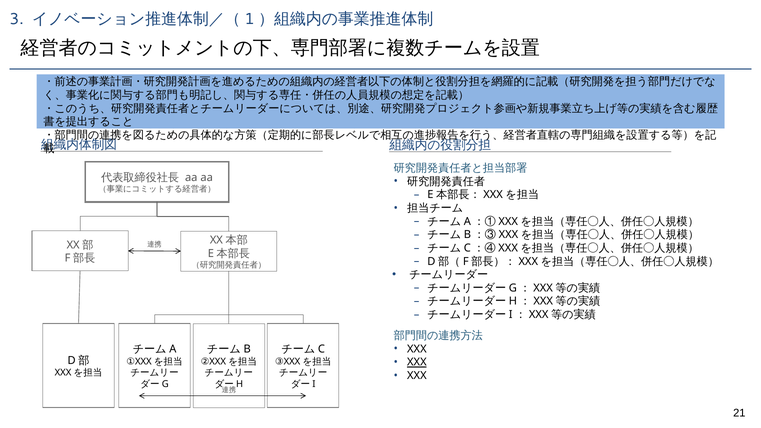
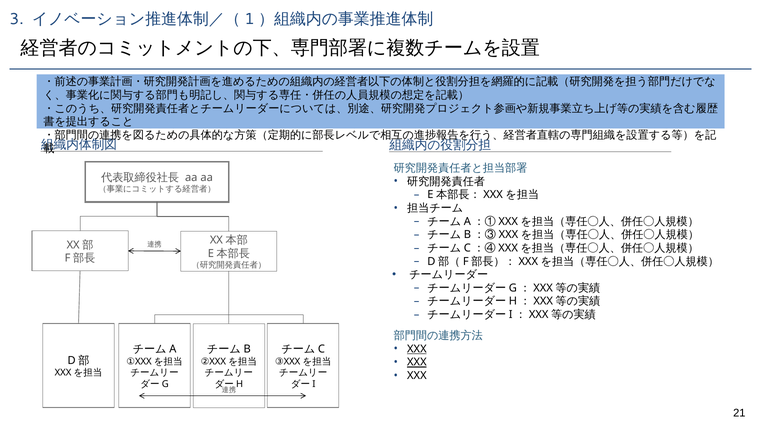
XXX underline: none -> present (417, 349)
